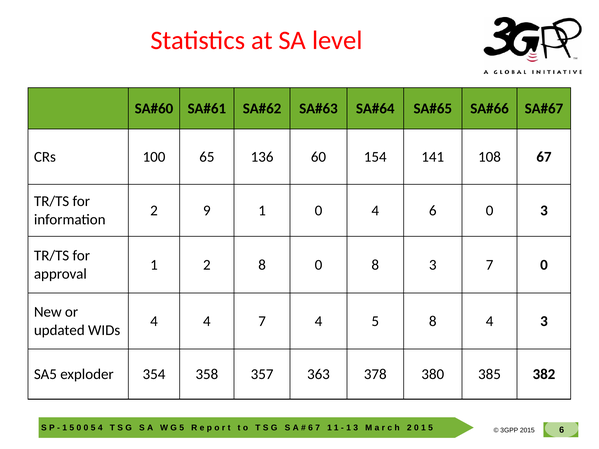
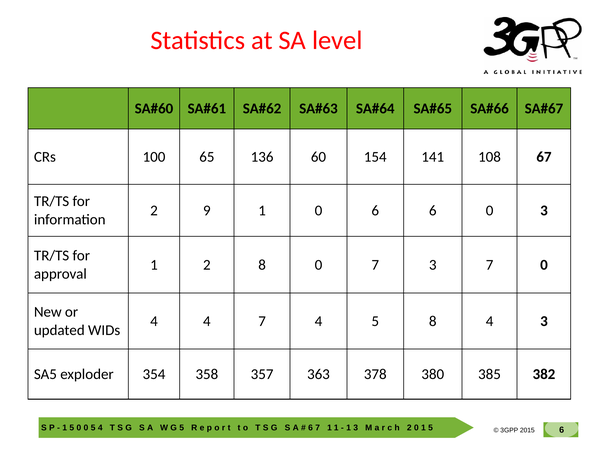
0 4: 4 -> 6 (375, 211)
0 8: 8 -> 7 (375, 265)
